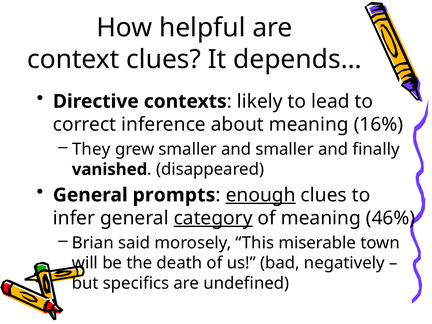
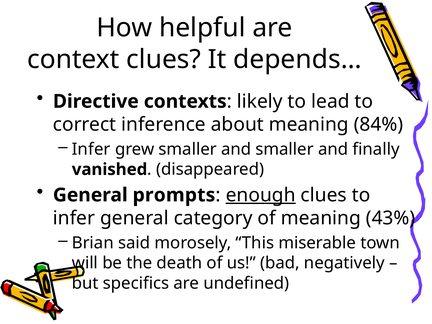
16%: 16% -> 84% (379, 124)
They: They -> Infer (91, 149)
category underline: present -> none (213, 218)
46%: 46% -> 43% (391, 218)
